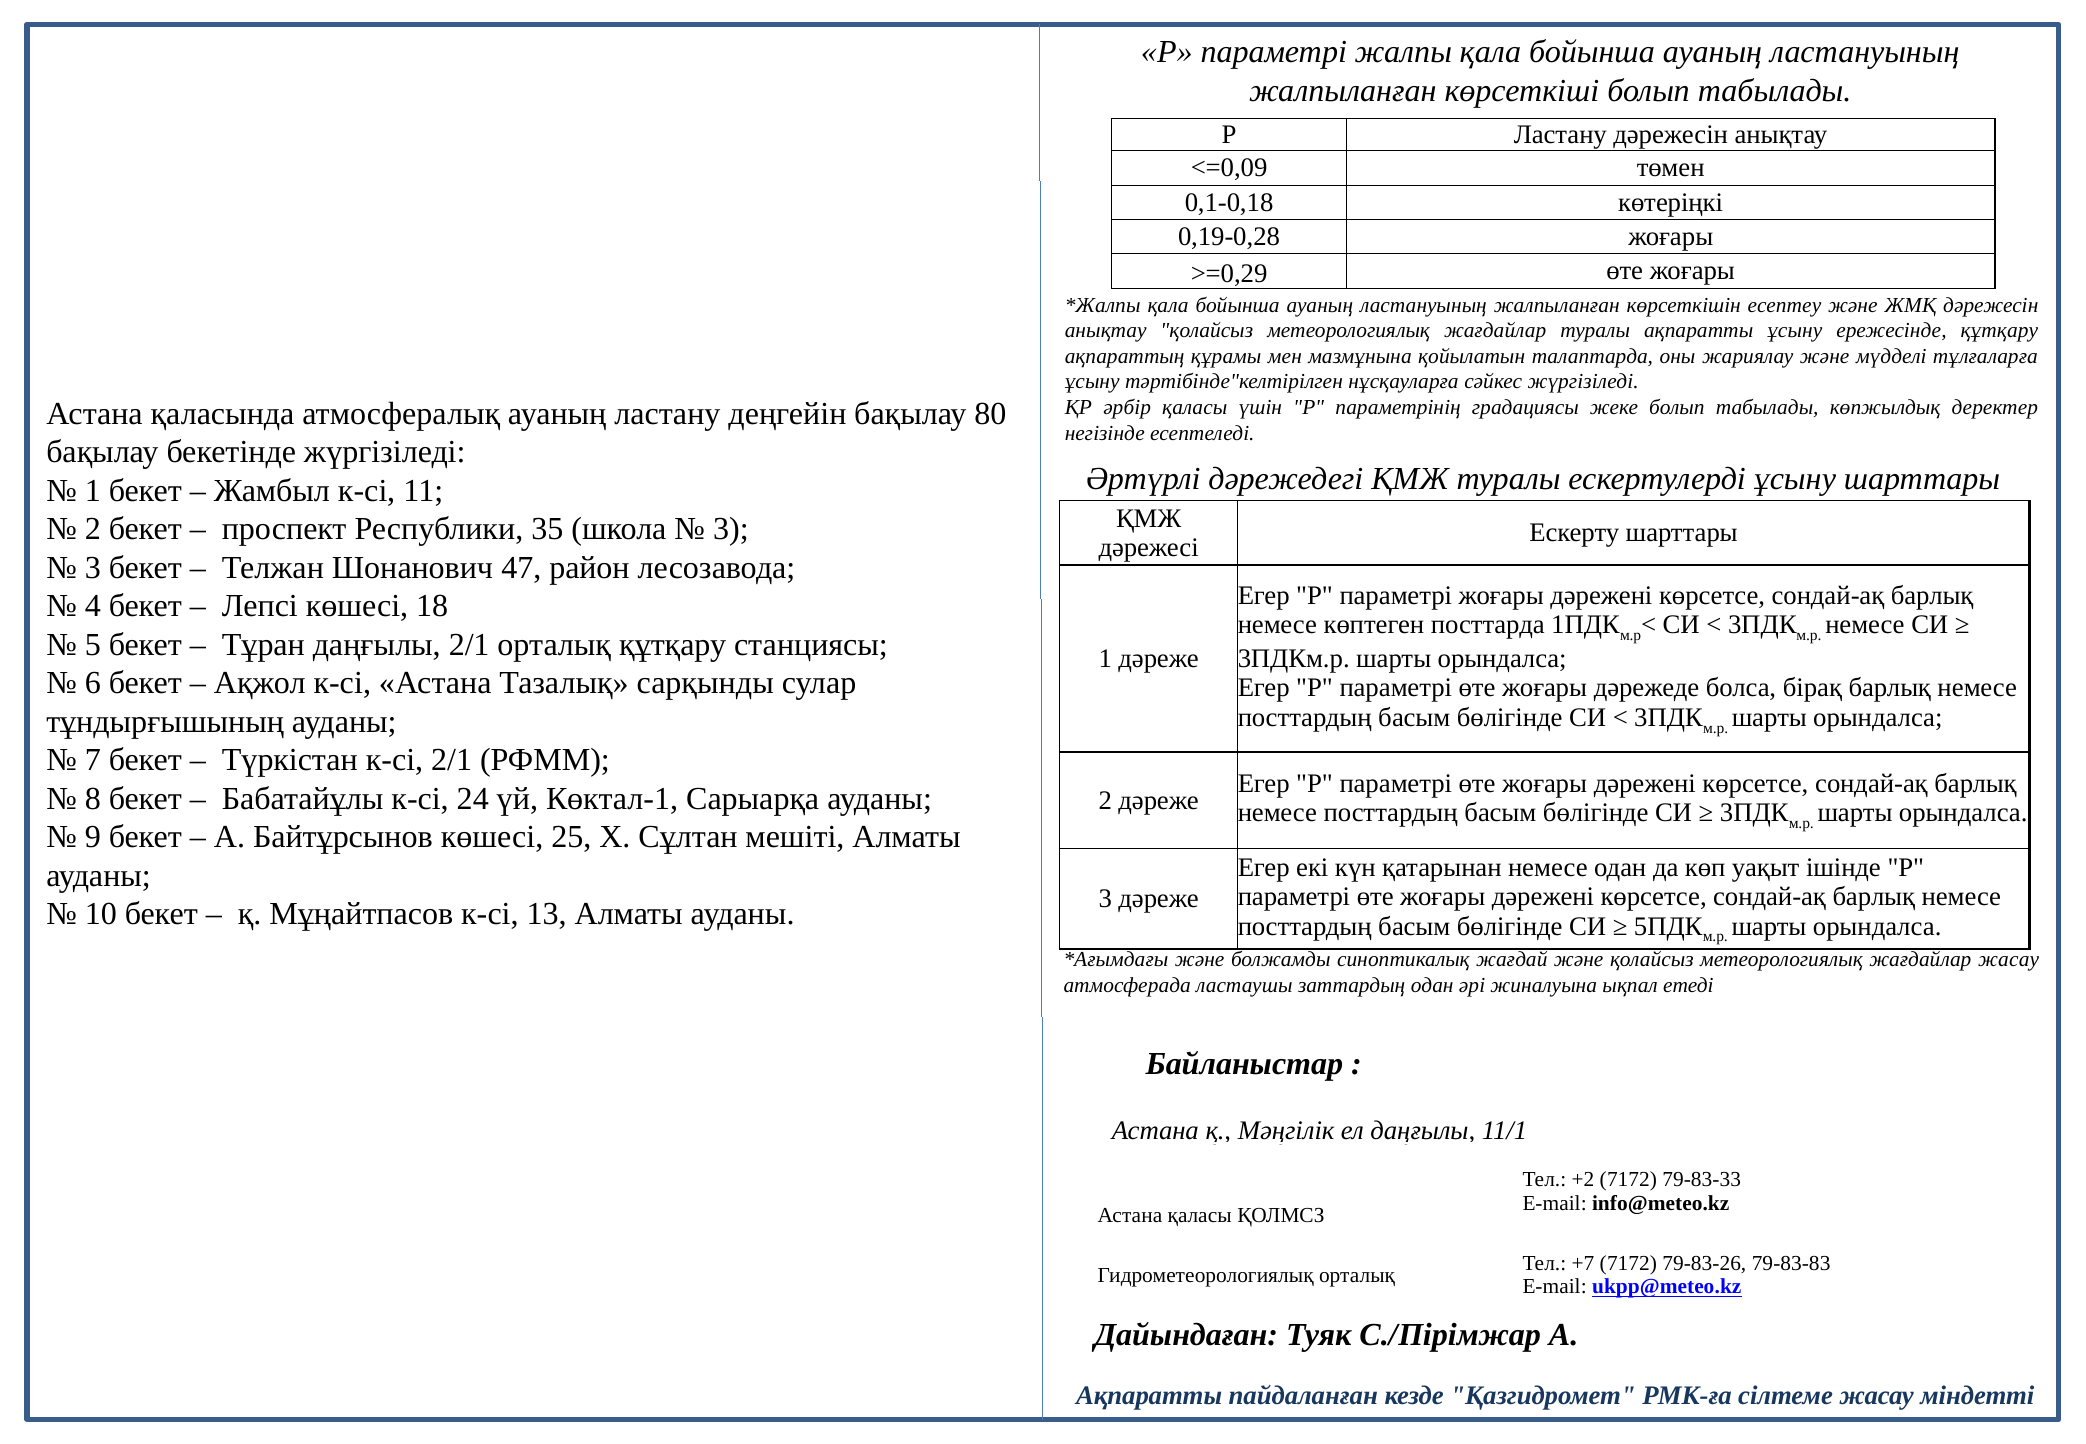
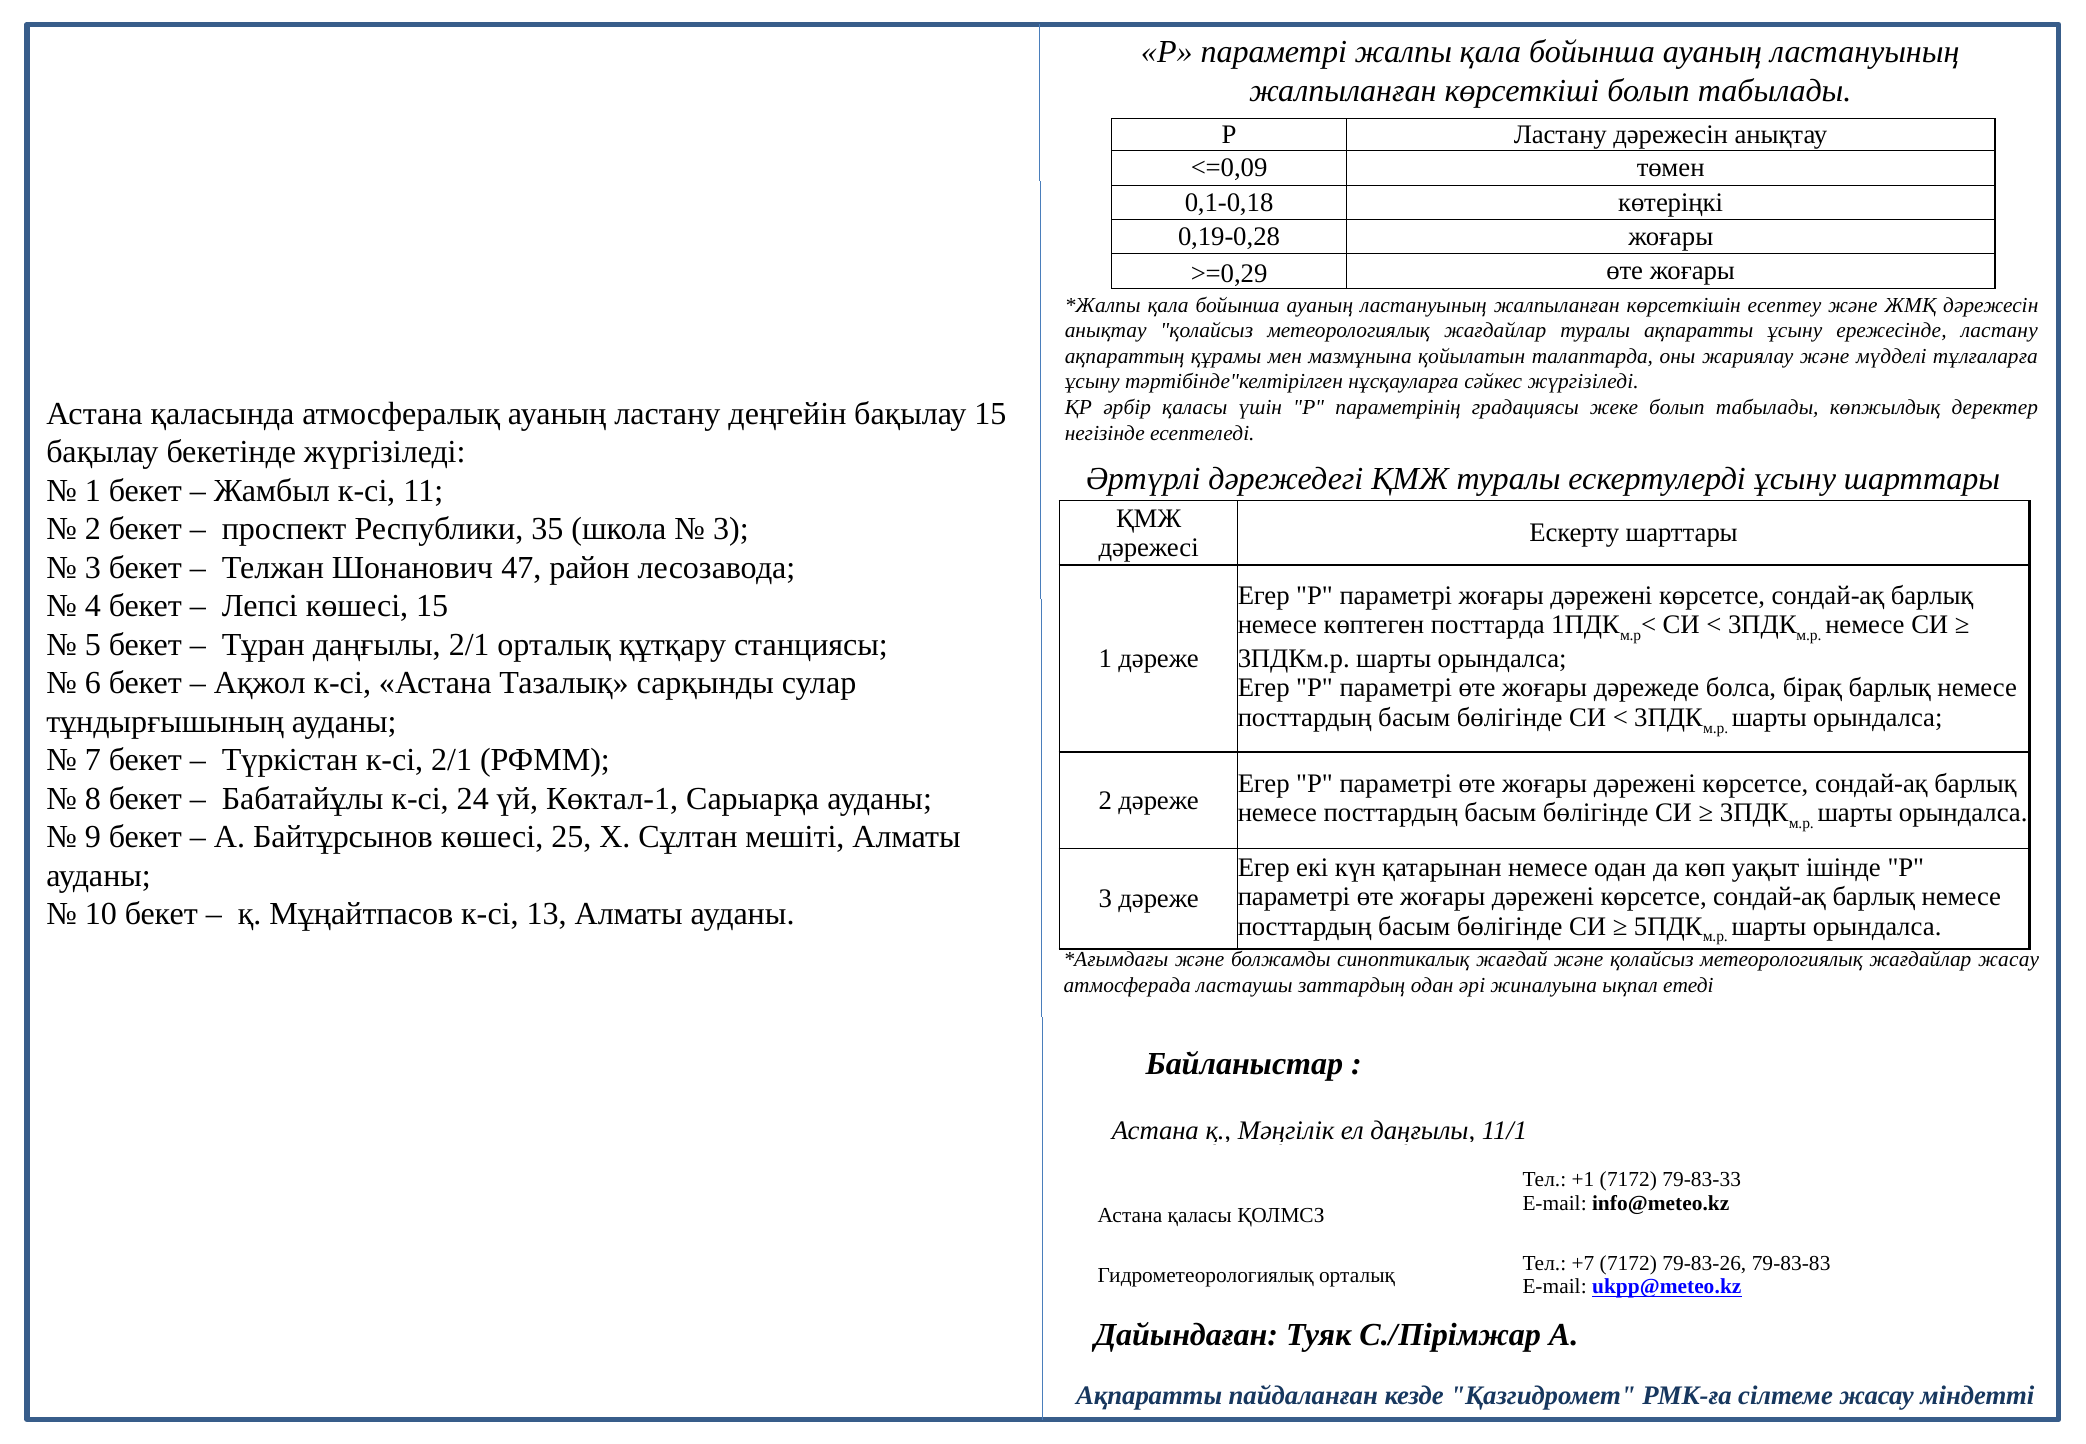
ережесінде құтқару: құтқару -> ластану (1999, 331)
бақылау 80: 80 -> 15 (990, 413)
көшесі 18: 18 -> 15 (432, 606)
+2: +2 -> +1 (1583, 1180)
